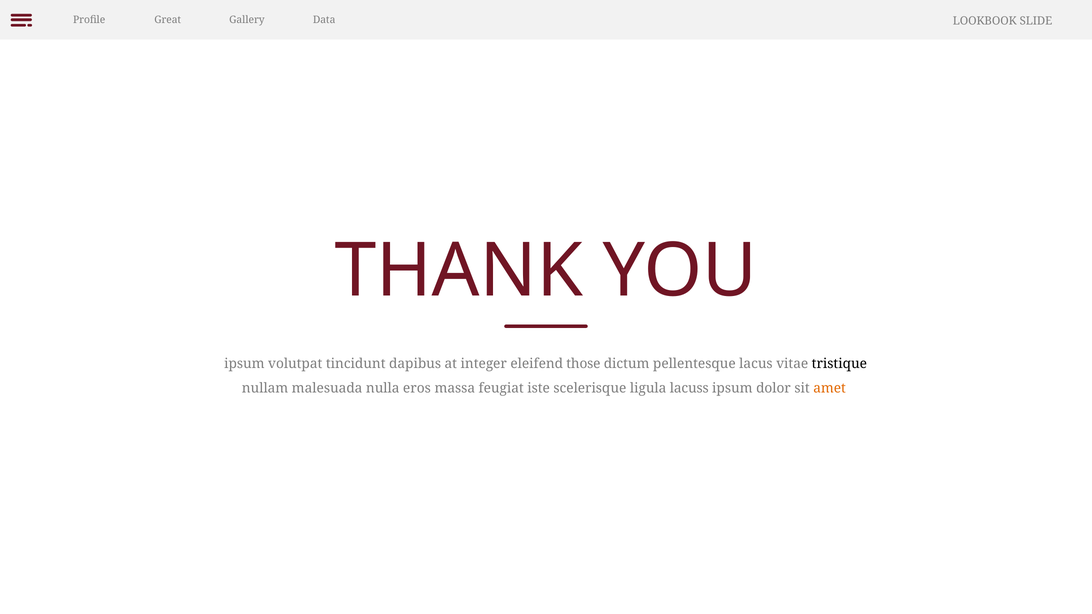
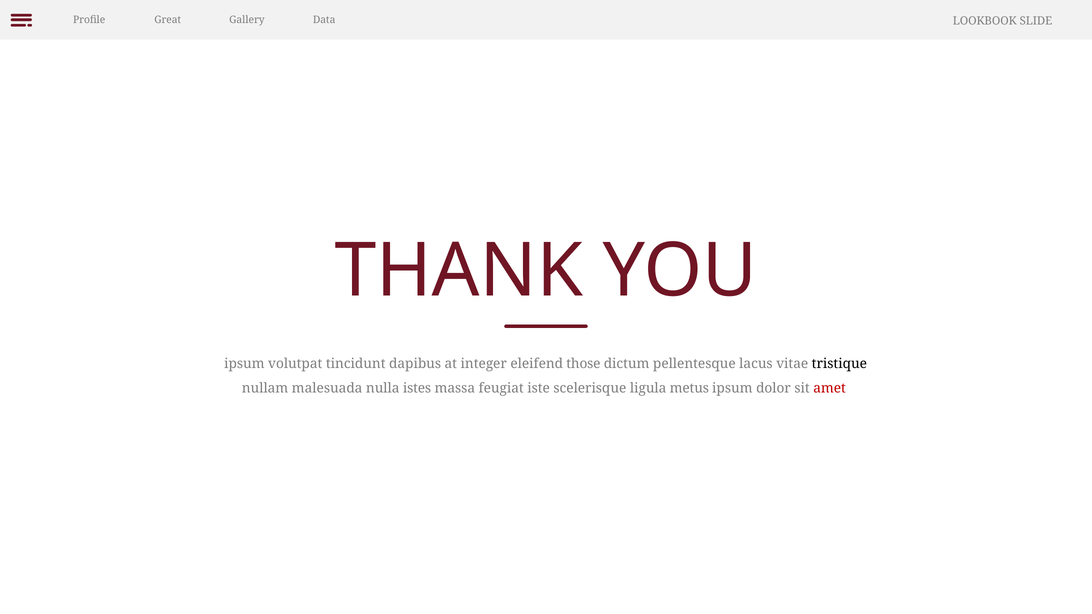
eros: eros -> istes (417, 388)
lacuss: lacuss -> metus (689, 388)
amet colour: orange -> red (830, 388)
